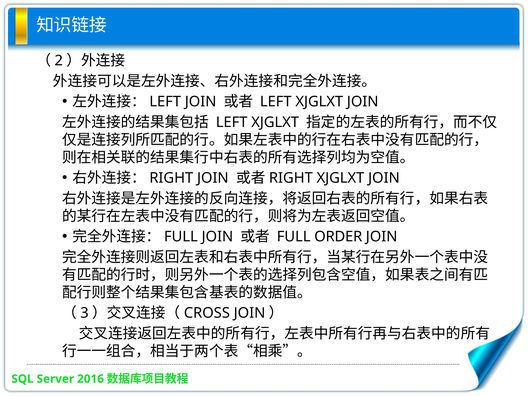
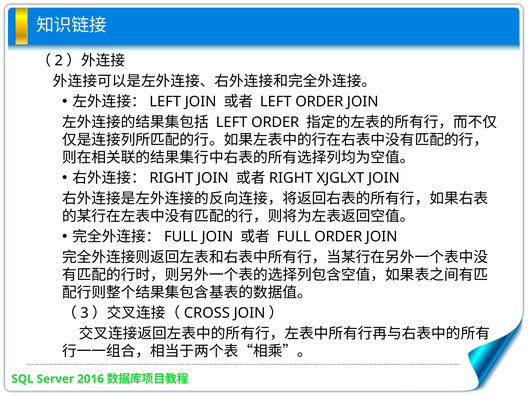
XJGLXT: XJGLXT -> ORDER (319, 102)
XJGLXT: XJGLXT -> ORDER (275, 122)
